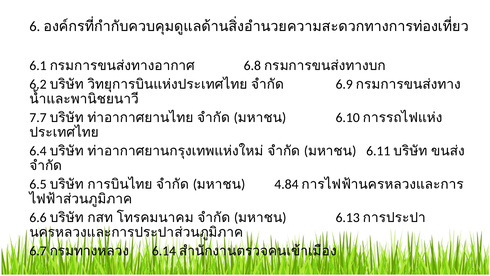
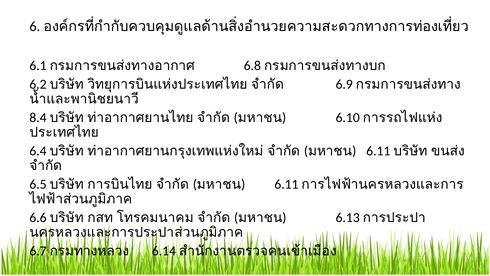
7.7: 7.7 -> 8.4 (38, 117)
4.84: 4.84 -> 6.11 (286, 184)
